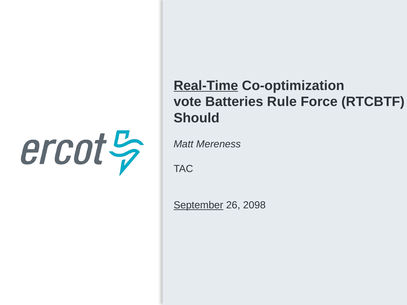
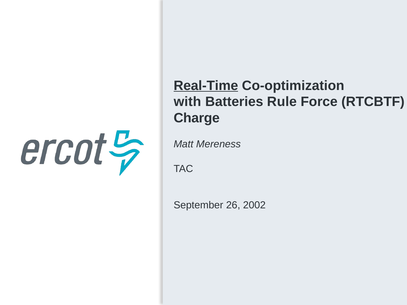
vote: vote -> with (187, 102)
Should: Should -> Charge (197, 118)
September underline: present -> none (198, 205)
2098: 2098 -> 2002 (254, 205)
